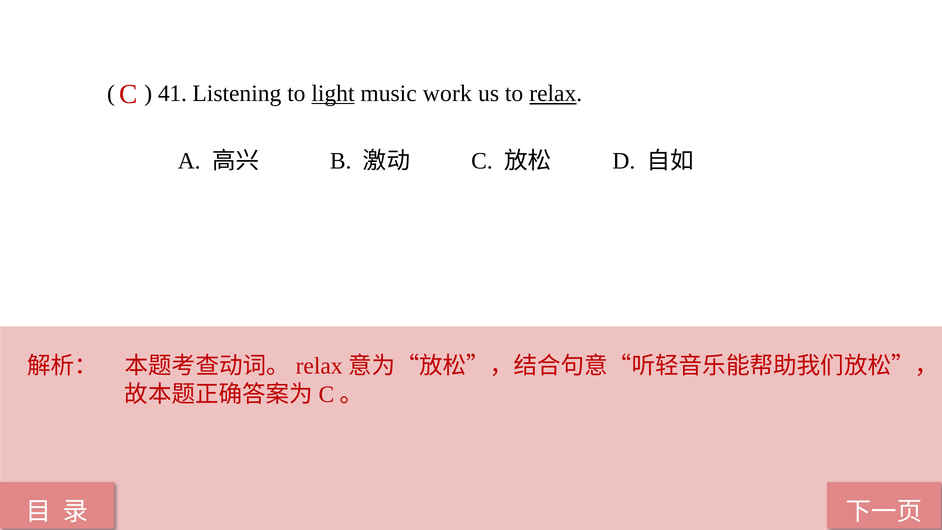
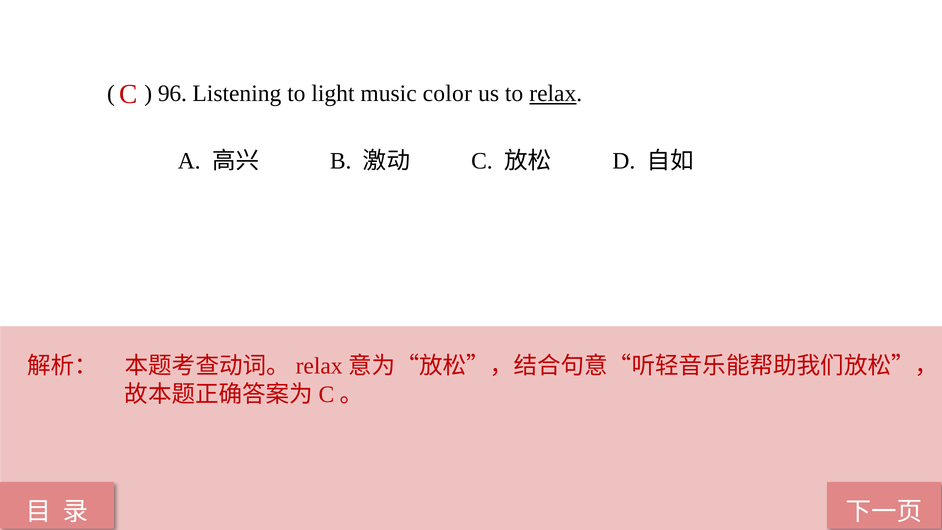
41: 41 -> 96 (172, 93)
light underline: present -> none (333, 93)
work: work -> color (447, 93)
